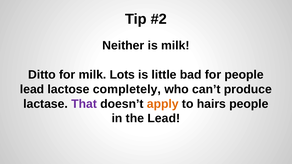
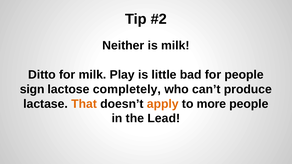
Lots: Lots -> Play (122, 75)
lead: lead -> sign (32, 89)
That colour: purple -> orange (84, 104)
hairs: hairs -> more (211, 104)
